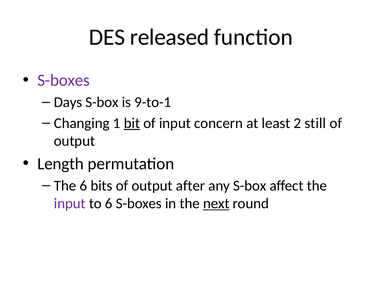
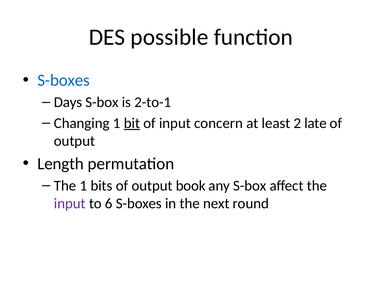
released: released -> possible (169, 37)
S-boxes colour: purple -> blue (64, 80)
9-to-1: 9-to-1 -> 2-to-1 (153, 102)
still: still -> late (315, 123)
The 6: 6 -> 1 (83, 185)
after: after -> book (191, 185)
next underline: present -> none (216, 203)
